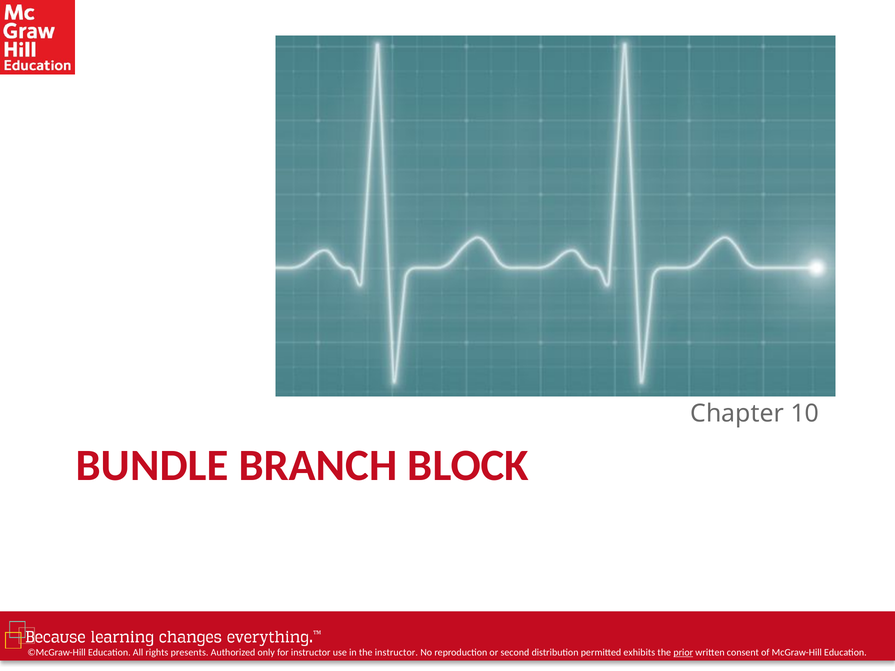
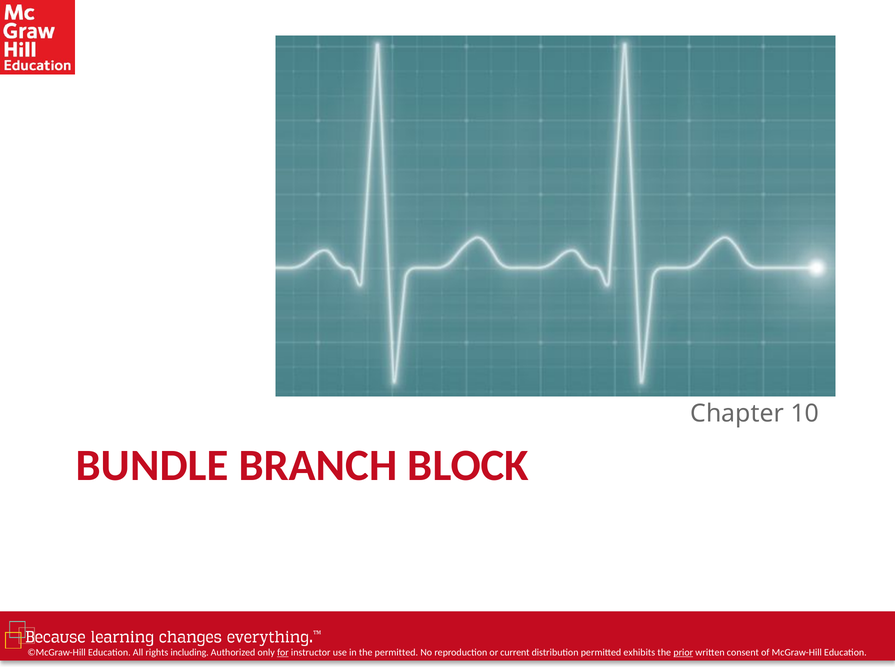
presents: presents -> including (190, 653)
for underline: none -> present (283, 653)
the instructor: instructor -> permitted (396, 653)
second: second -> current (515, 653)
